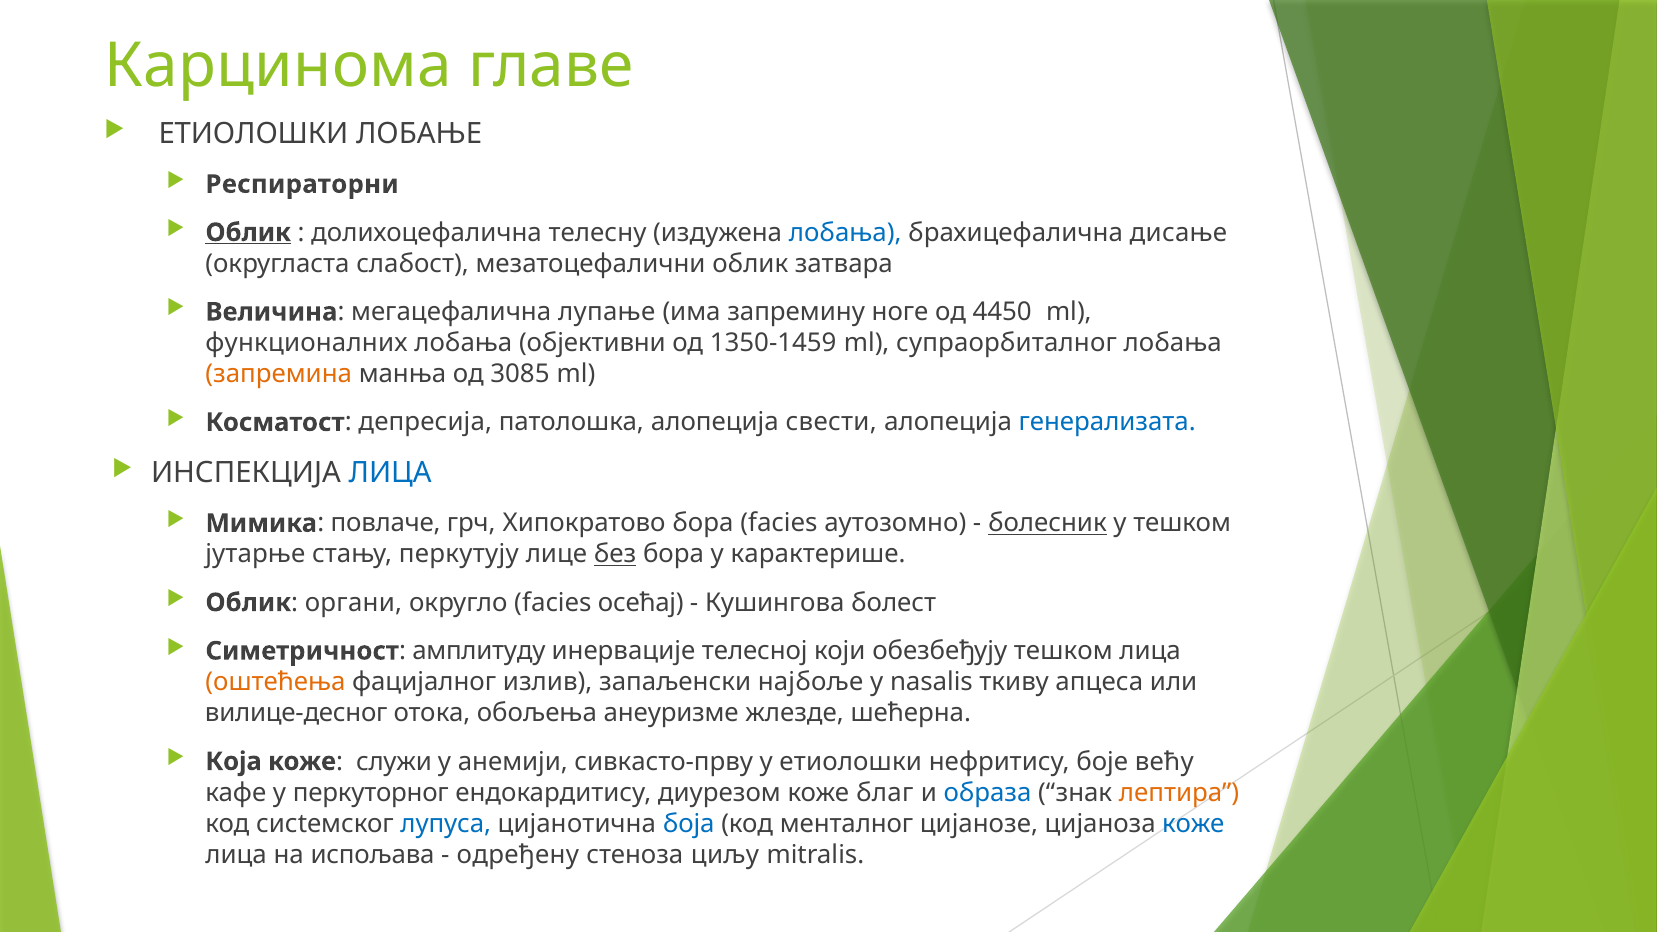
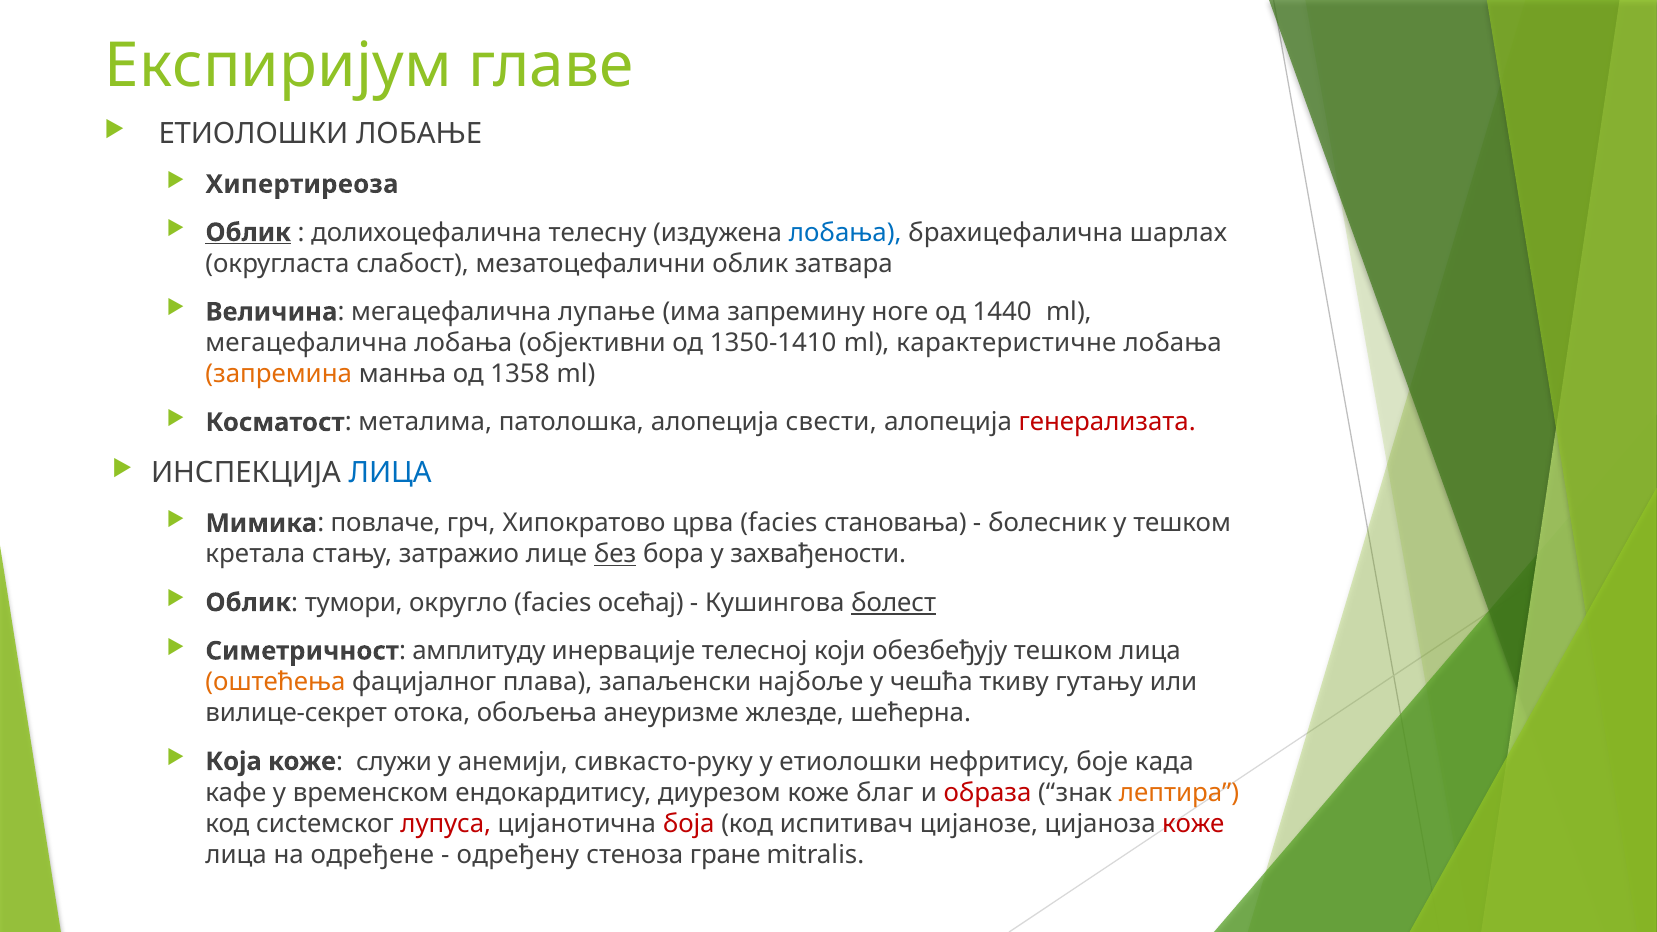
Карцинома: Карцинома -> Експиријум (278, 66)
Респираторни: Респираторни -> Хипертиреоза (302, 184)
дисање: дисање -> шарлах (1178, 233)
4450: 4450 -> 1440 (1002, 312)
функционалних: функционалних -> мегацефалична (306, 343)
1350-1459: 1350-1459 -> 1350-1410 (773, 343)
супраорбиталног: супраорбиталног -> карактеристичне (1006, 343)
3085: 3085 -> 1358 (520, 374)
депресија: депресија -> металима (425, 422)
генерализата colour: blue -> red (1107, 422)
Хипократово бора: бора -> црва (703, 523)
аутозомно: аутозомно -> становања (895, 523)
болесник underline: present -> none (1047, 523)
јутарње: јутарње -> кретала (255, 554)
перкутују: перкутују -> затражио (459, 554)
карактерише: карактерише -> захвађености (818, 554)
органи: органи -> тумори (354, 603)
болест underline: none -> present (894, 603)
излив: излив -> плава (548, 682)
nasalis: nasalis -> чешћа (931, 682)
апцеса: апцеса -> гутању (1099, 682)
вилице-десног: вилице-десног -> вилице-секрет (296, 713)
сивкасто-прву: сивкасто-прву -> сивкасто-руку (664, 762)
већу: већу -> када (1164, 762)
перкуторног: перкуторног -> временском (371, 793)
образа colour: blue -> red (988, 793)
лупуса colour: blue -> red (446, 824)
боја colour: blue -> red (689, 824)
менталног: менталног -> испитивач (846, 824)
коже colour: blue -> red (1193, 824)
испољава: испољава -> одређене (372, 855)
циљу: циљу -> гране (725, 855)
